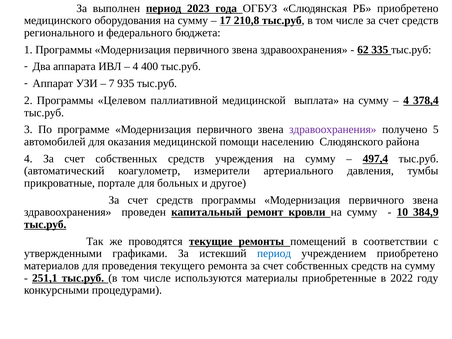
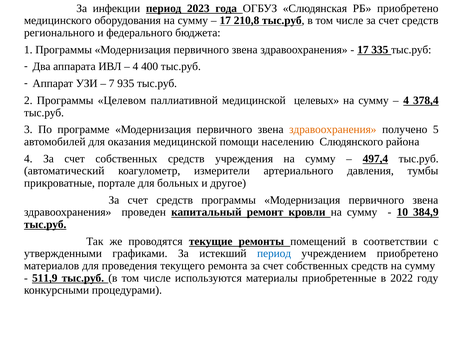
выполнен: выполнен -> инфекции (116, 8)
62: 62 -> 17 (363, 50)
выплата: выплата -> целевых (317, 100)
здравоохранения colour: purple -> orange (333, 130)
251,1: 251,1 -> 511,9 (45, 278)
